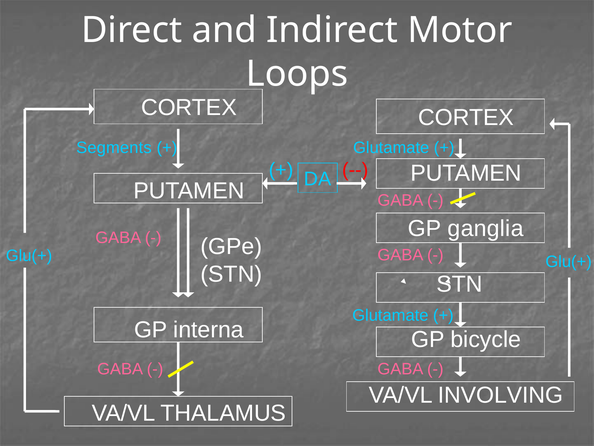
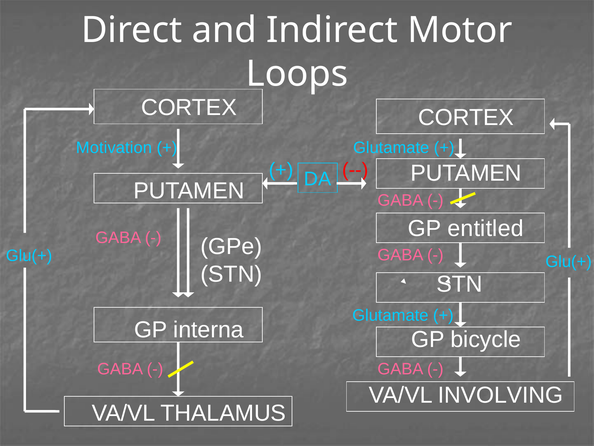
Segments: Segments -> Motivation (114, 148)
ganglia: ganglia -> entitled (486, 228)
